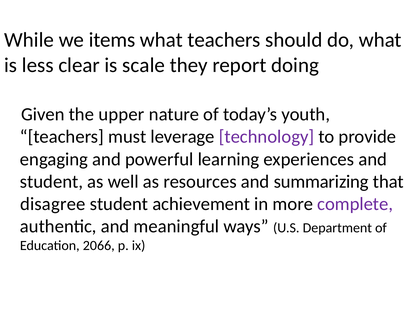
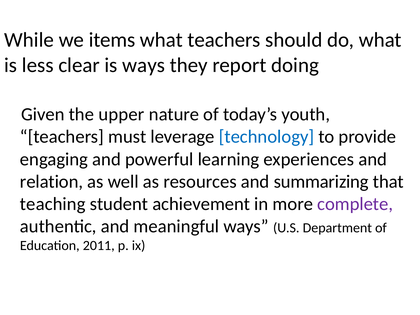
is scale: scale -> ways (144, 65)
technology colour: purple -> blue (266, 137)
student: student -> relation (52, 182)
disagree: disagree -> teaching (53, 204)
2066: 2066 -> 2011 (99, 246)
